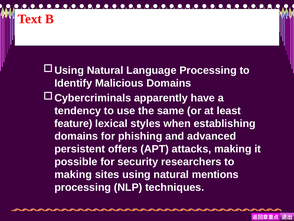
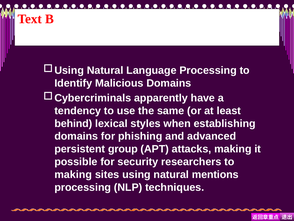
feature: feature -> behind (73, 123)
offers: offers -> group (123, 149)
